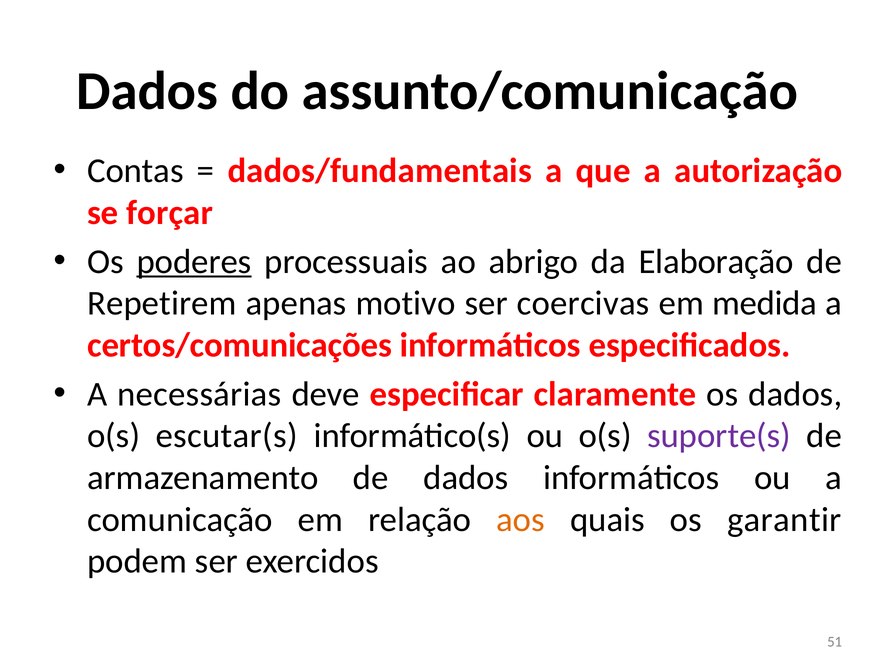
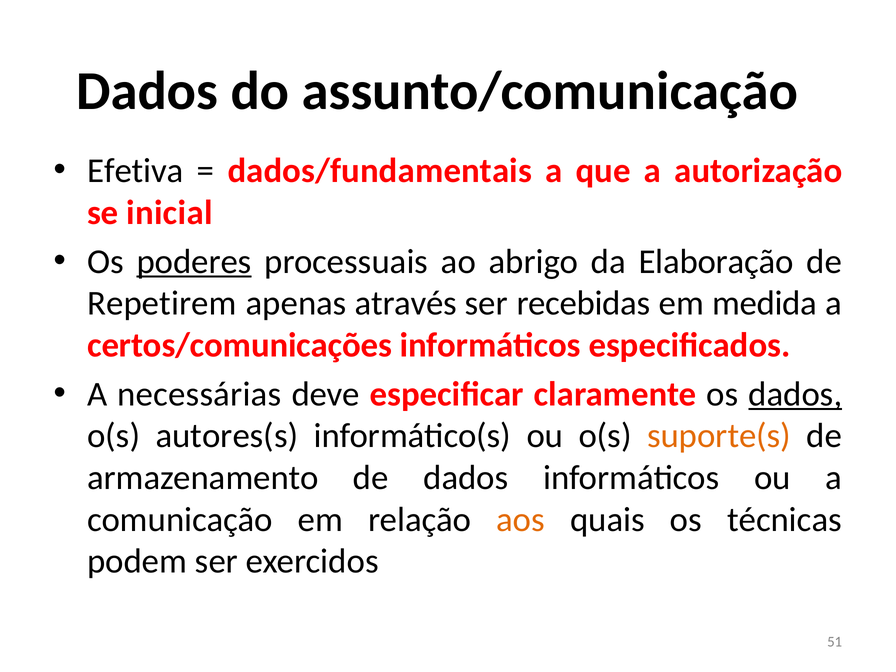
Contas: Contas -> Efetiva (135, 171)
forçar: forçar -> inicial (169, 213)
motivo: motivo -> através (406, 303)
coercivas: coercivas -> recebidas (583, 303)
dados underline: none -> present (795, 394)
escutar(s: escutar(s -> autores(s (227, 436)
suporte(s colour: purple -> orange (719, 436)
garantir: garantir -> técnicas (785, 520)
